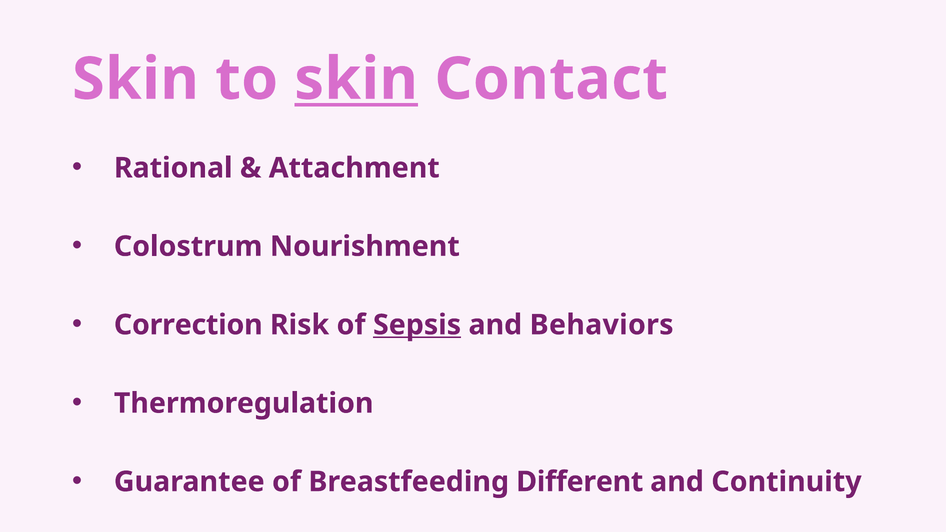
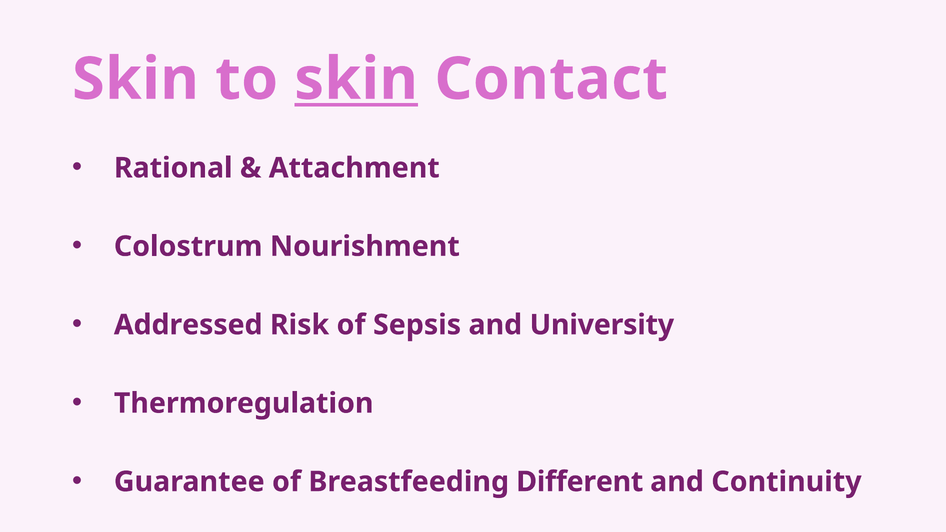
Correction: Correction -> Addressed (188, 325)
Sepsis underline: present -> none (417, 325)
Behaviors: Behaviors -> University (602, 325)
